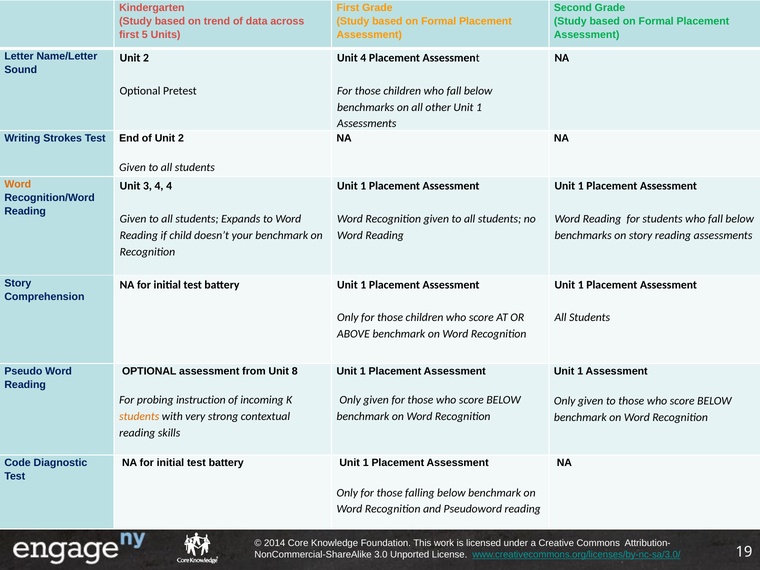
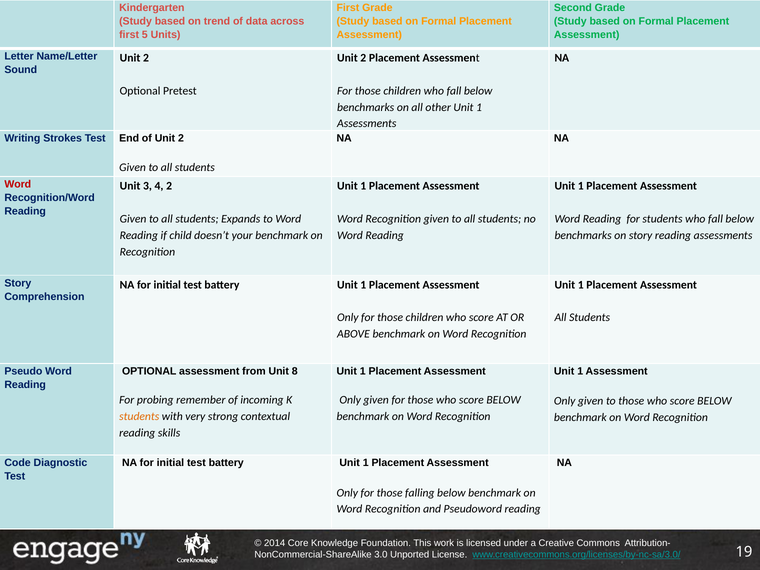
4: 4 -> 2 (363, 58)
Word colour: orange -> red (18, 184)
4 4: 4 -> 2 (169, 186)
instruction: instruction -> remember (201, 400)
